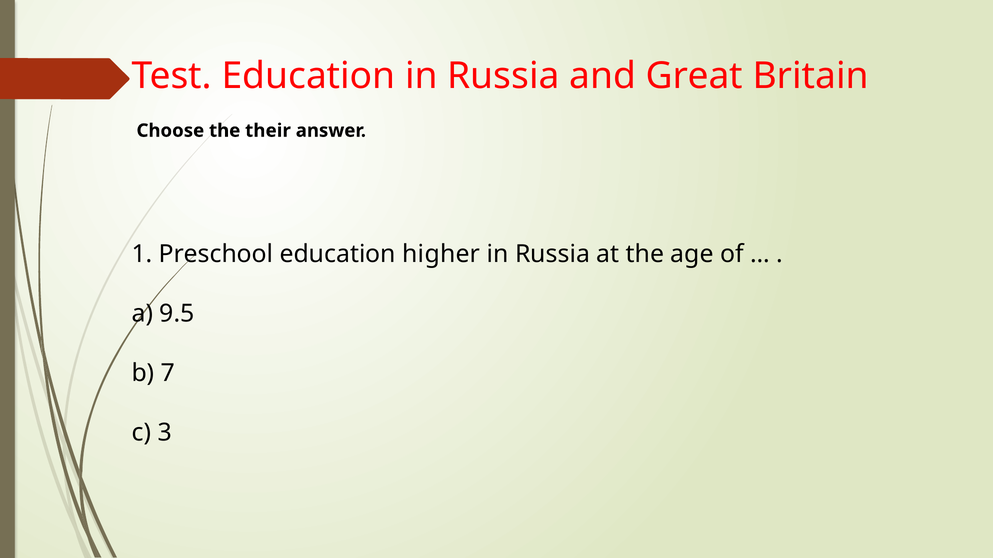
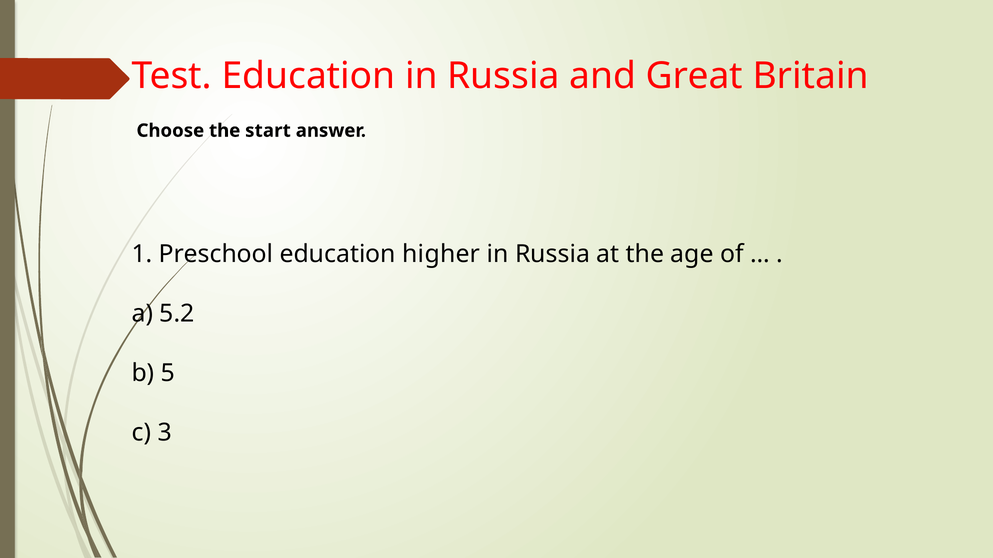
their: their -> start (268, 131)
9.5: 9.5 -> 5.2 (177, 314)
7: 7 -> 5 (168, 373)
